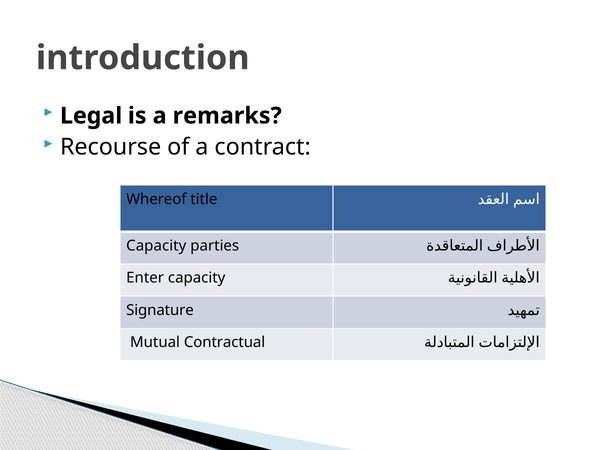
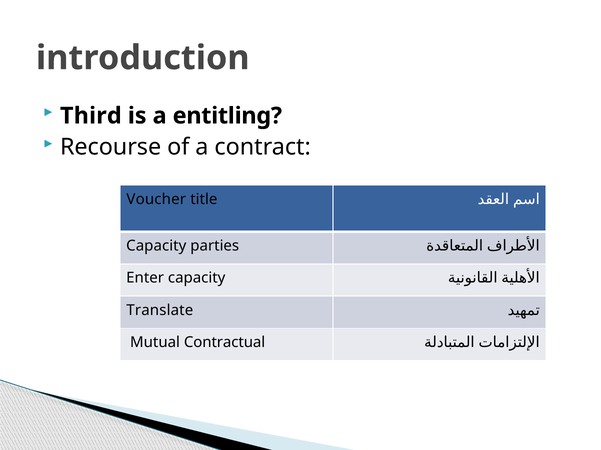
Legal: Legal -> Third (91, 116)
remarks: remarks -> entitling (227, 116)
Whereof: Whereof -> Voucher (156, 199)
Signature: Signature -> Translate (160, 311)
